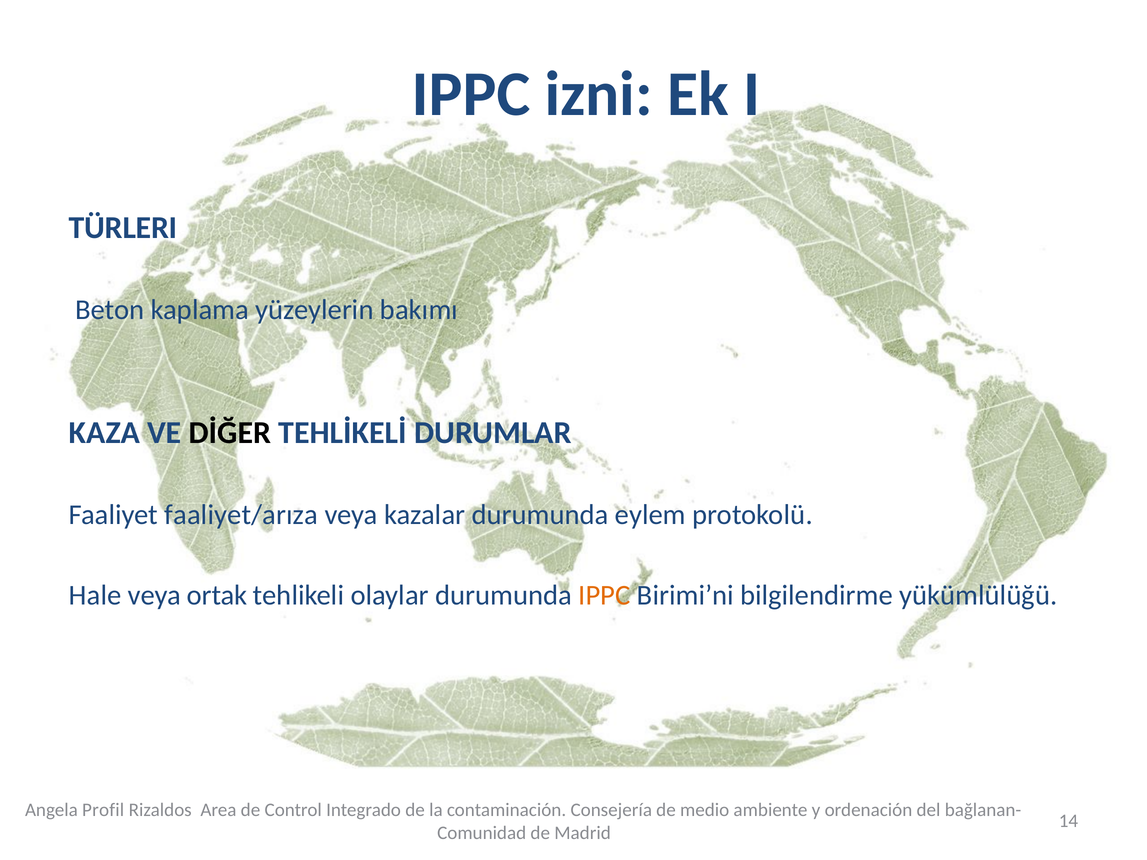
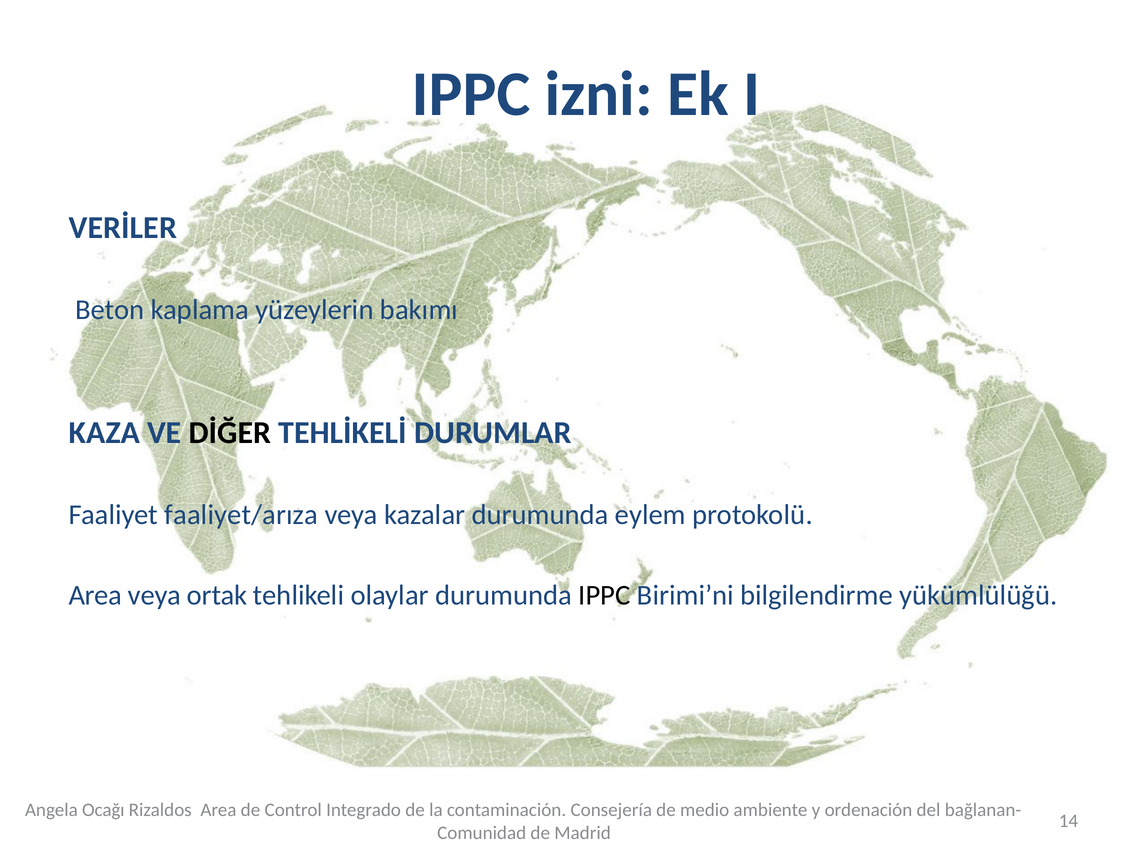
TÜRLERI: TÜRLERI -> VERİLER (123, 228)
Hale: Hale -> Area (95, 595)
IPPC colour: orange -> black (604, 595)
Profil: Profil -> Ocağı (103, 810)
